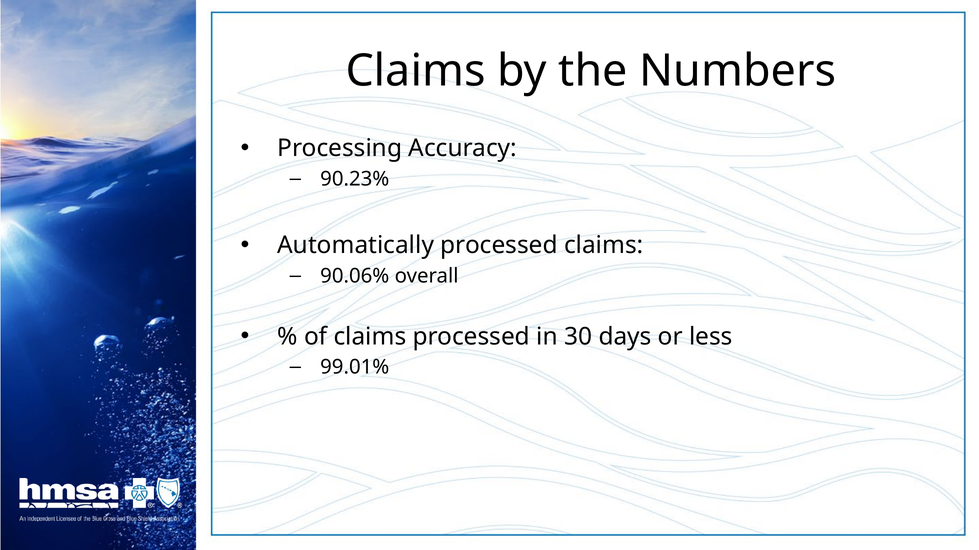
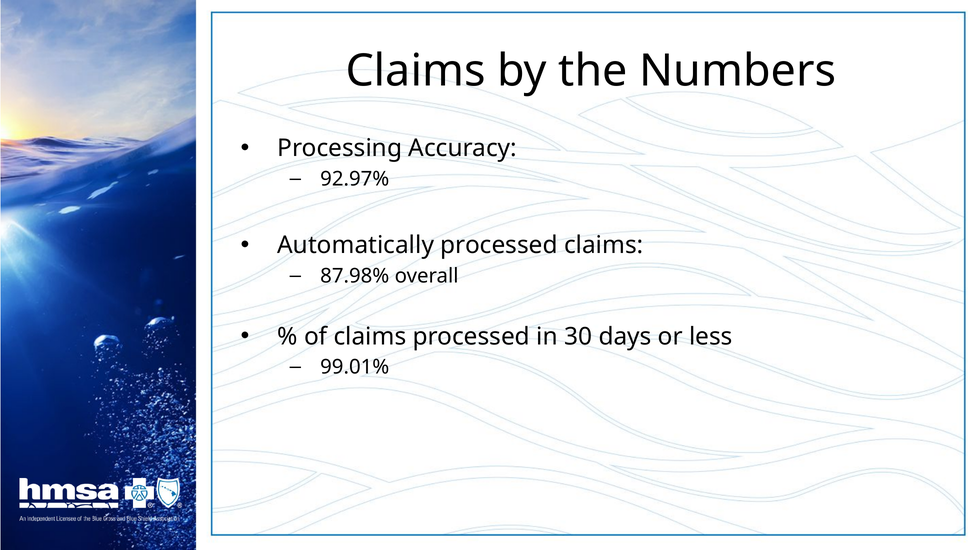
90.23%: 90.23% -> 92.97% (355, 179)
90.06%: 90.06% -> 87.98% (355, 276)
